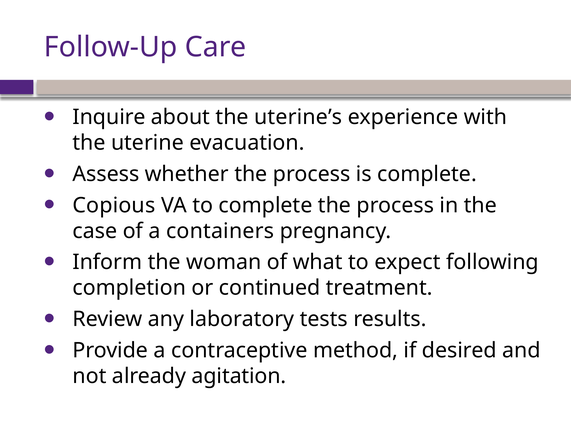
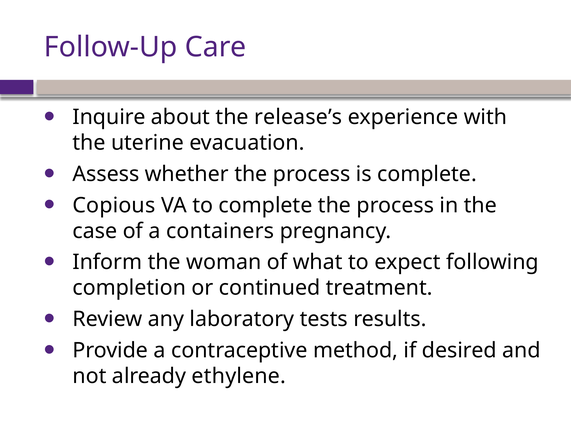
uterine’s: uterine’s -> release’s (298, 117)
agitation: agitation -> ethylene (239, 376)
